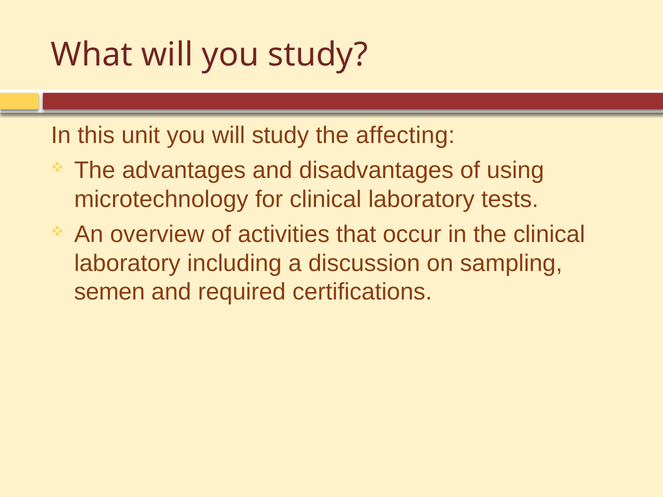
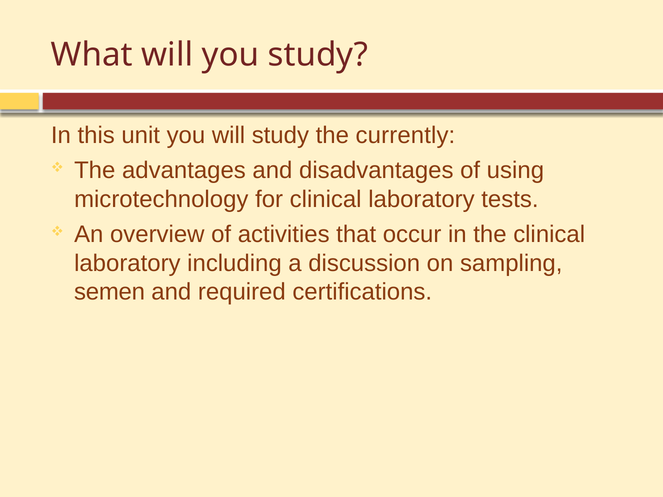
affecting: affecting -> currently (405, 135)
